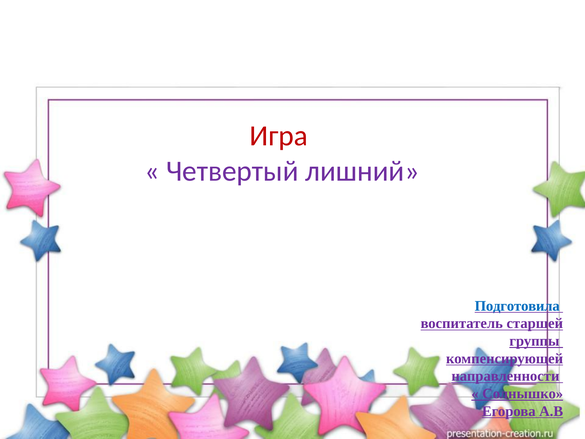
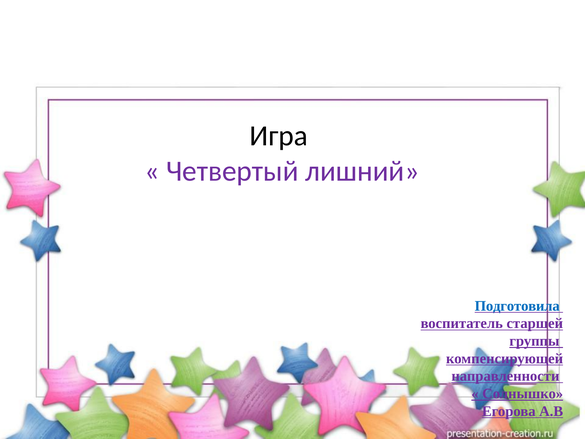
Игра colour: red -> black (279, 136)
